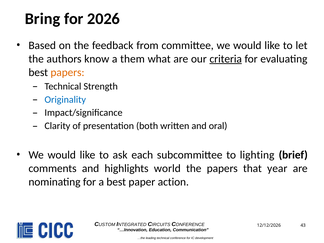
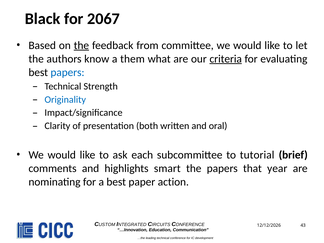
Bring: Bring -> Black (43, 19)
2026: 2026 -> 2067 (104, 19)
the underline: none -> present (81, 45)
papers colour: orange -> blue (68, 72)
lighting: lighting -> tutorial (257, 155)
world: world -> smart (167, 168)
